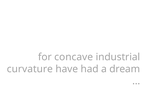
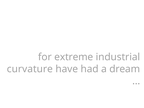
concave: concave -> extreme (74, 57)
